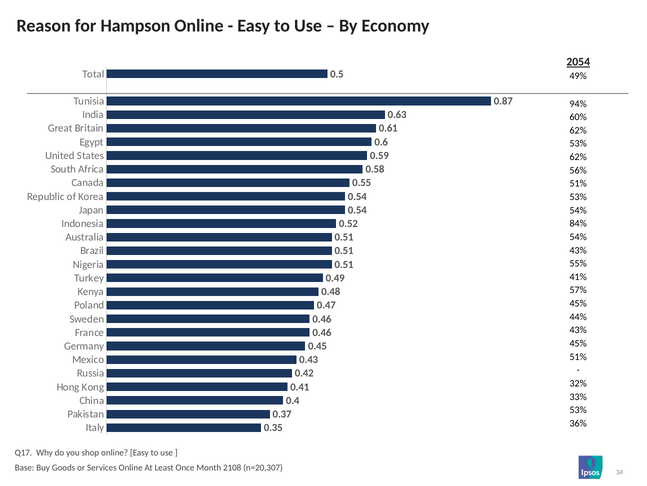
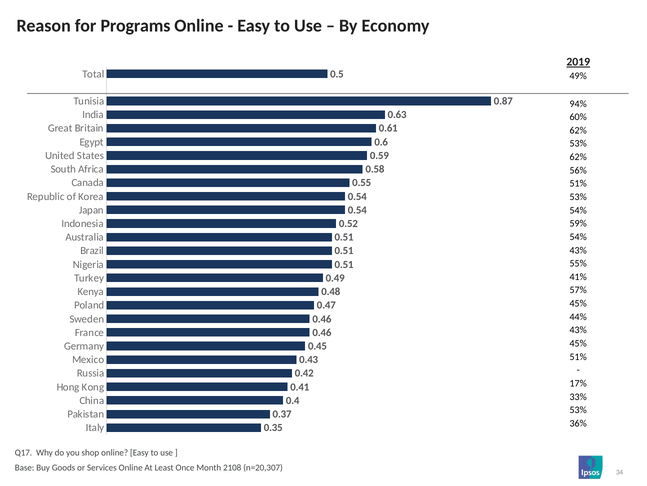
Hampson: Hampson -> Programs (135, 26)
2054: 2054 -> 2019 (578, 62)
84%: 84% -> 59% (578, 223)
32%: 32% -> 17% (578, 383)
